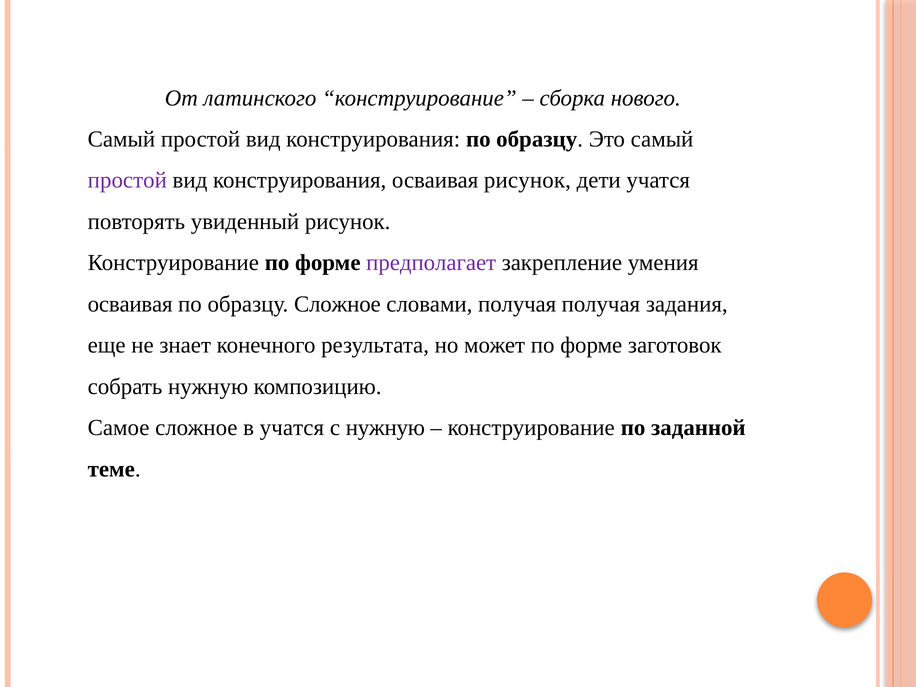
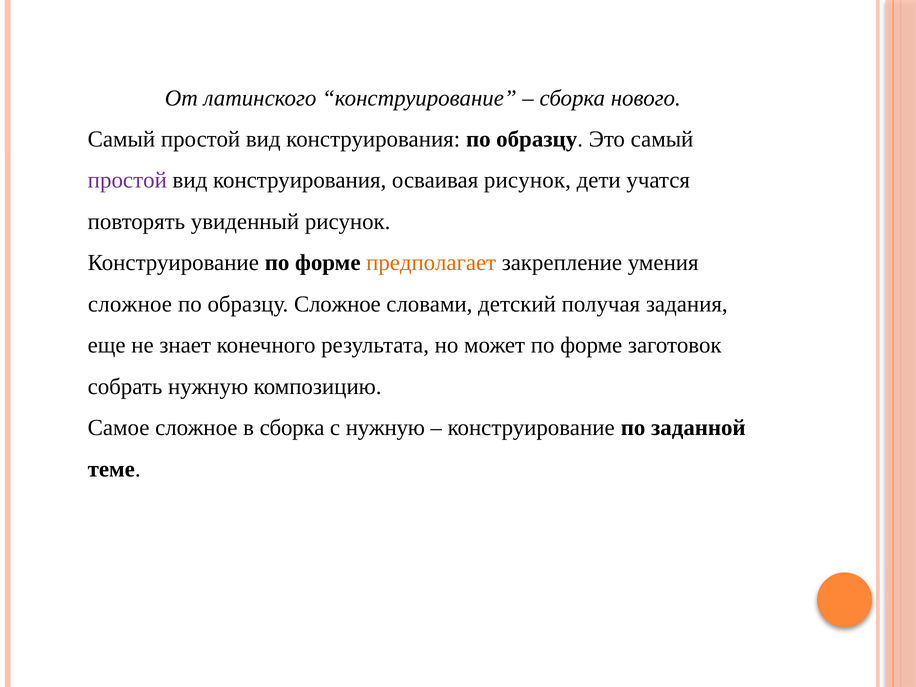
предполагает colour: purple -> orange (431, 263)
осваивая: осваивая -> сложное (130, 304)
словами получая: получая -> детский (517, 304)
в учатся: учатся -> сборка (292, 428)
